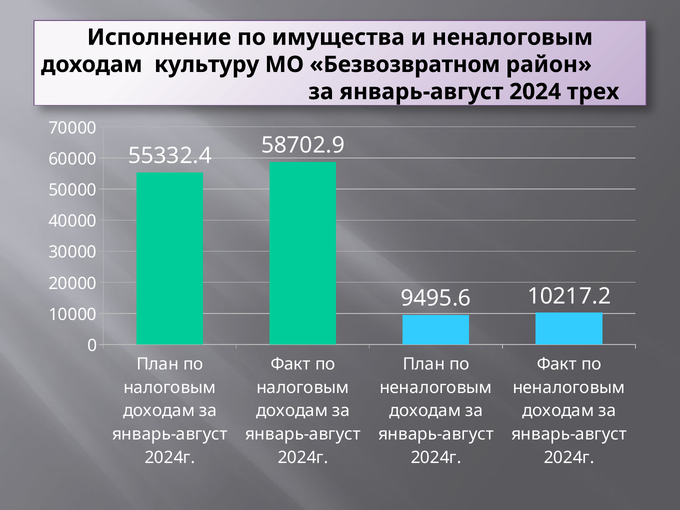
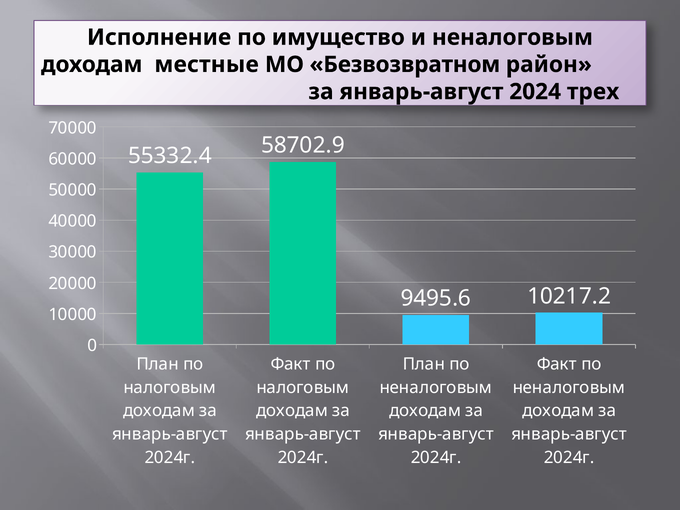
имущества: имущества -> имущество (338, 37)
культуру: культуру -> местные (207, 65)
